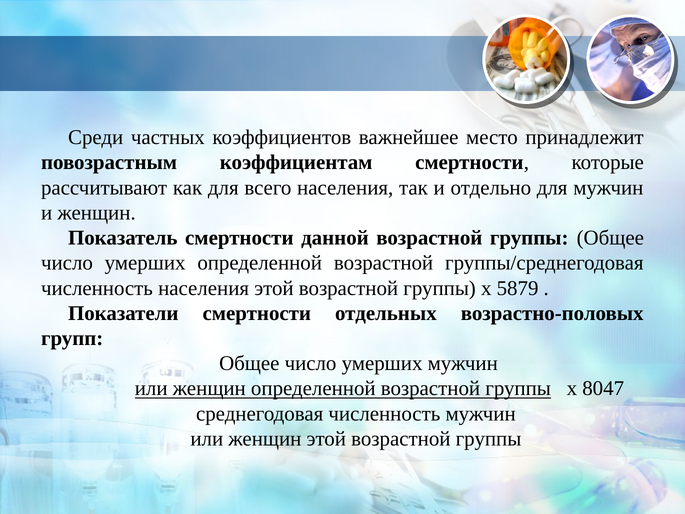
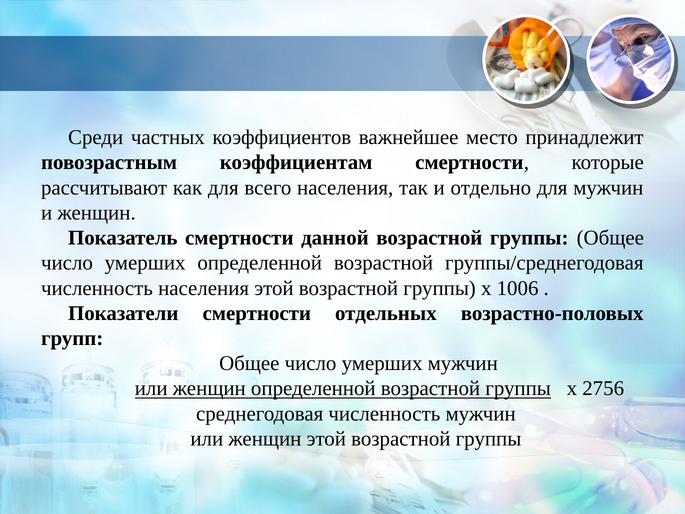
5879: 5879 -> 1006 (518, 288)
8047: 8047 -> 2756 (603, 388)
